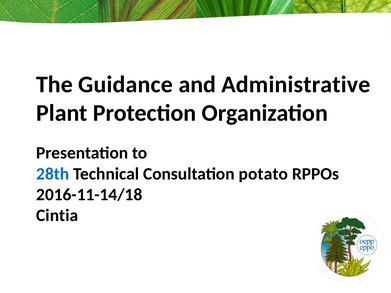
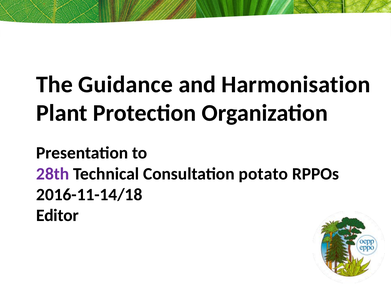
Administrative: Administrative -> Harmonisation (296, 85)
28th colour: blue -> purple (53, 174)
Cintia: Cintia -> Editor (57, 216)
